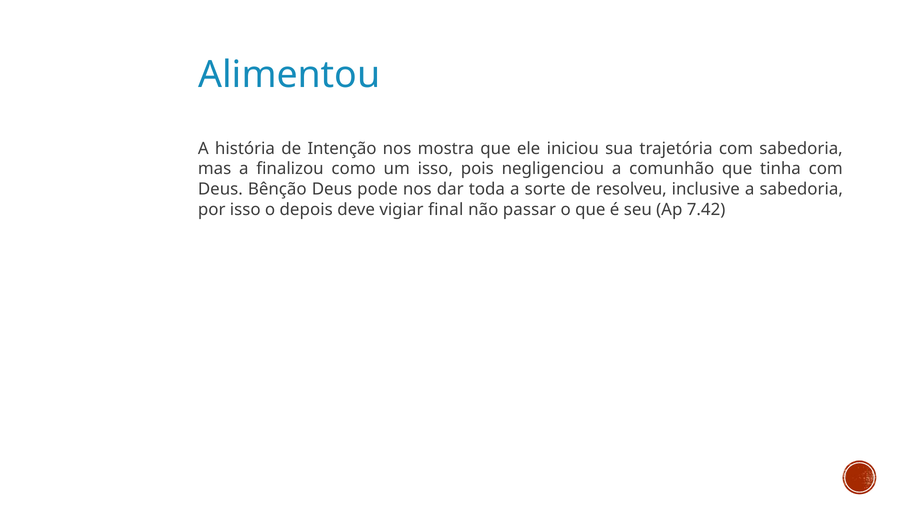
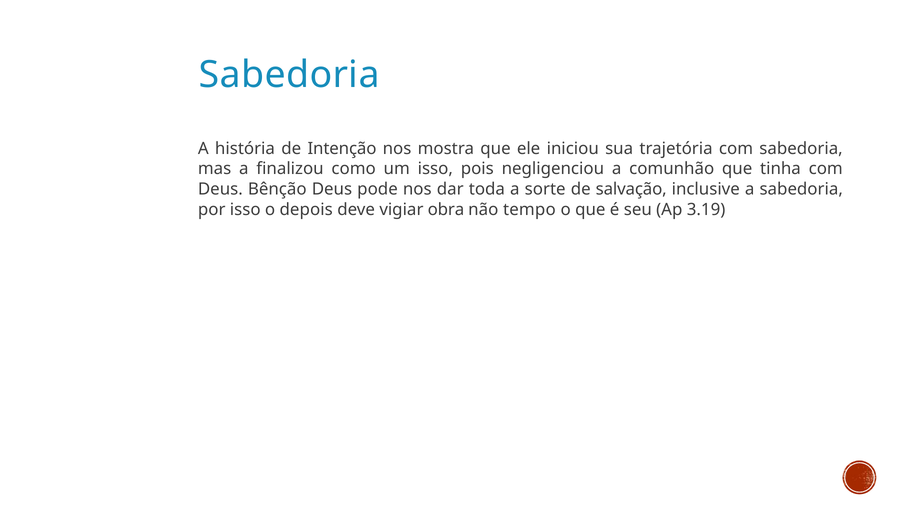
Alimentou: Alimentou -> Sabedoria (289, 75)
resolveu: resolveu -> salvação (631, 189)
final: final -> obra (446, 209)
passar: passar -> tempo (529, 209)
7.42: 7.42 -> 3.19 (706, 209)
